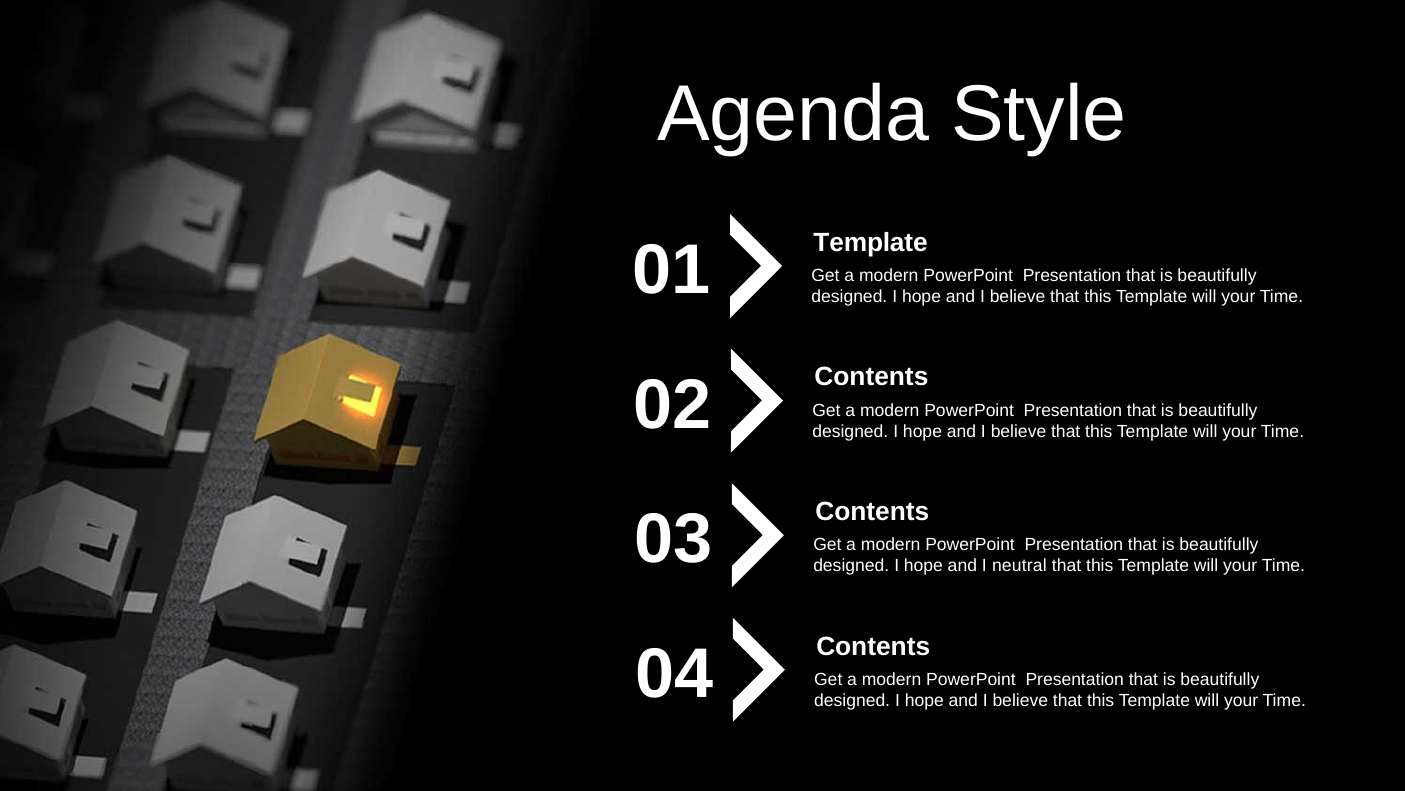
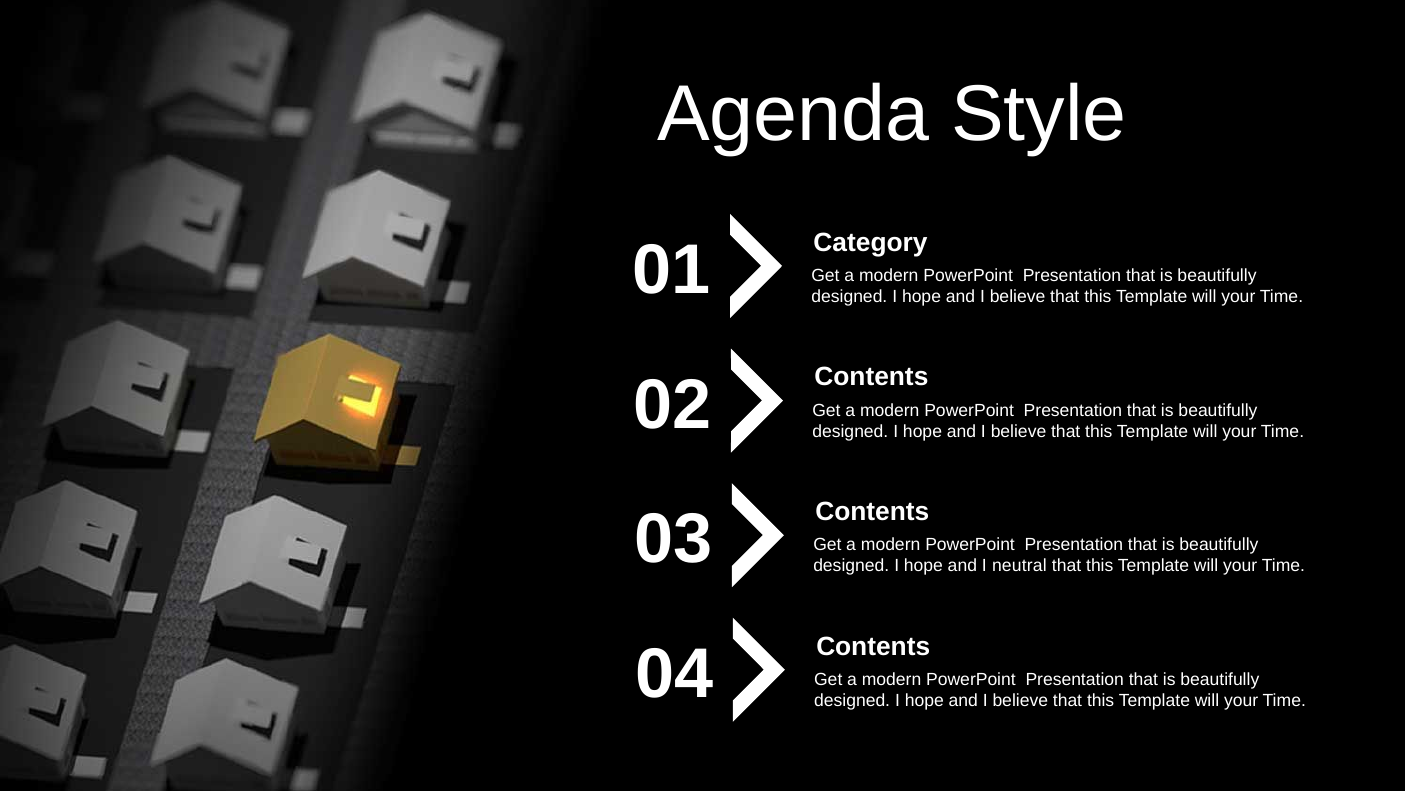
Template: Template -> Category (870, 242)
